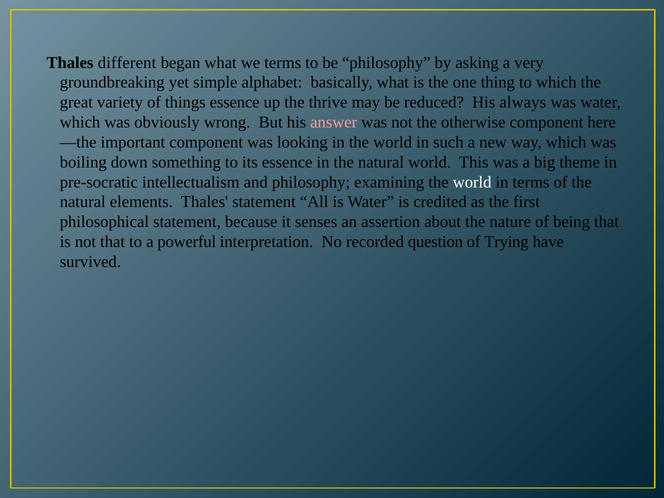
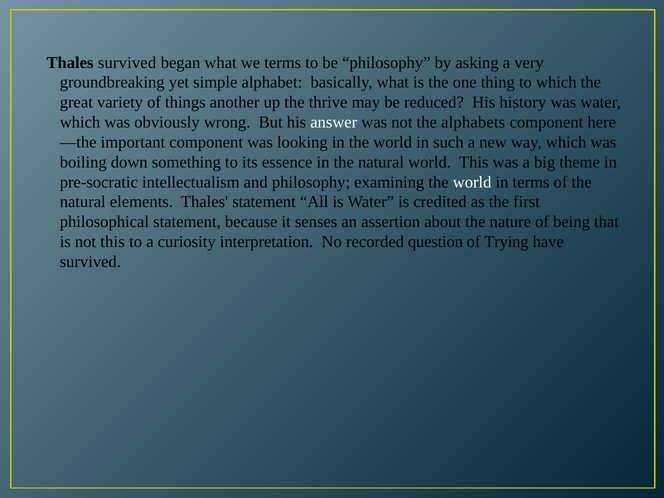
Thales different: different -> survived (127, 63)
things essence: essence -> another (235, 102)
always: always -> history (523, 102)
answer colour: pink -> white (334, 122)
otherwise: otherwise -> alphabets (473, 122)
not that: that -> this (113, 242)
powerful: powerful -> curiosity (187, 242)
